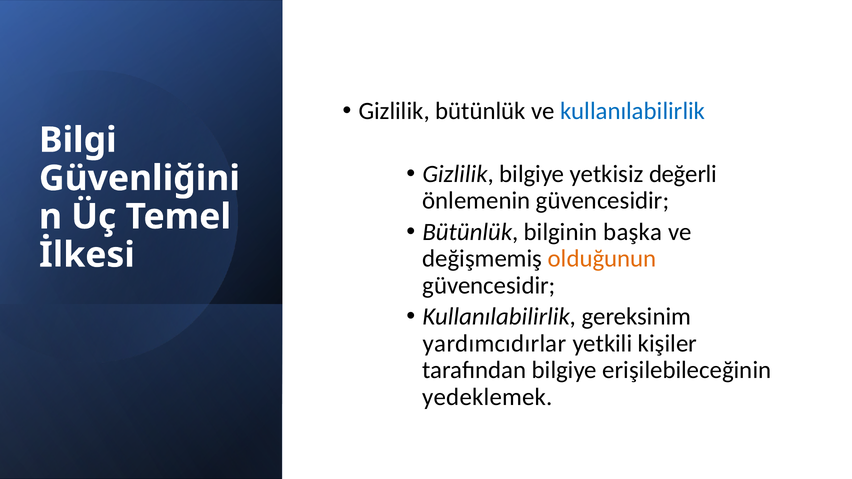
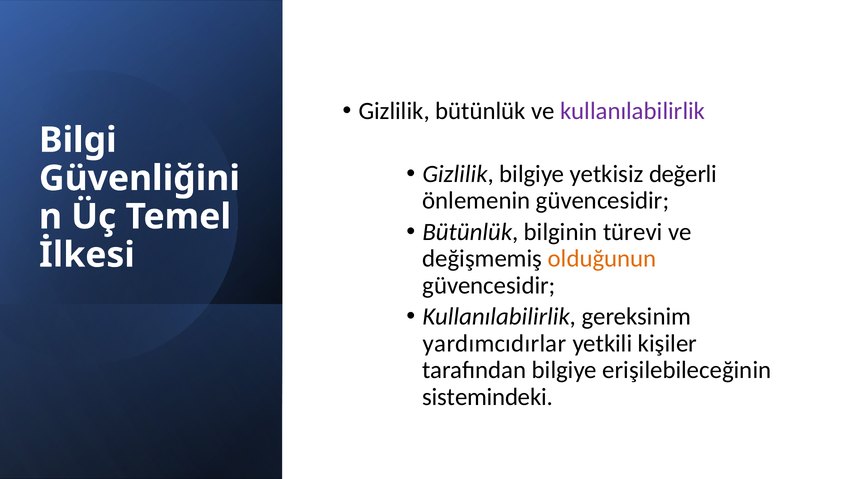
kullanılabilirlik colour: blue -> purple (633, 111)
başka: başka -> türevi (633, 232)
yedeklemek: yedeklemek -> sistemindeki (488, 397)
